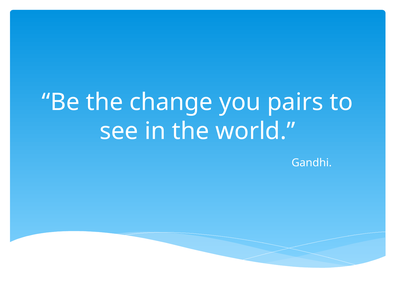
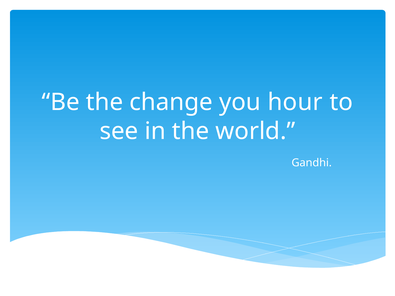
pairs: pairs -> hour (295, 102)
